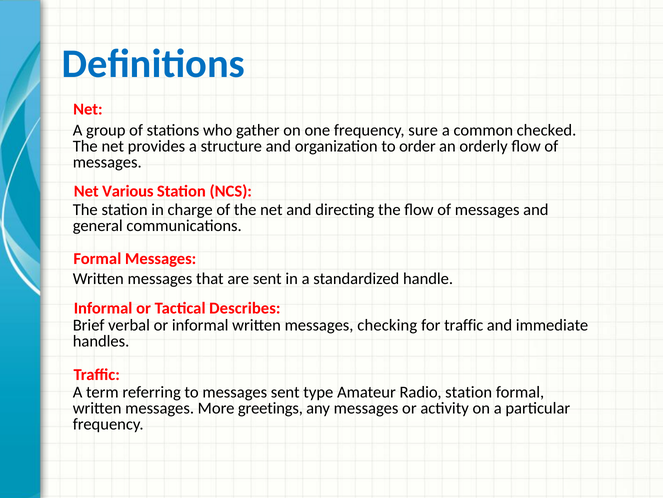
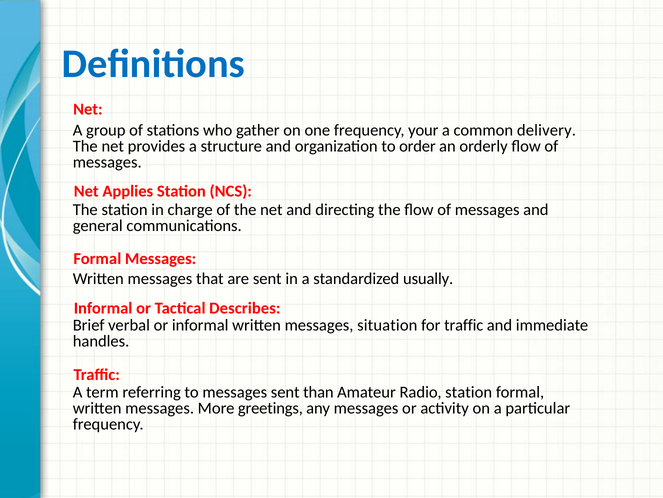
sure: sure -> your (423, 130)
checked: checked -> delivery (546, 130)
Various: Various -> Applies (128, 191)
handle: handle -> usually (428, 278)
checking: checking -> situation (387, 325)
type: type -> than (318, 392)
